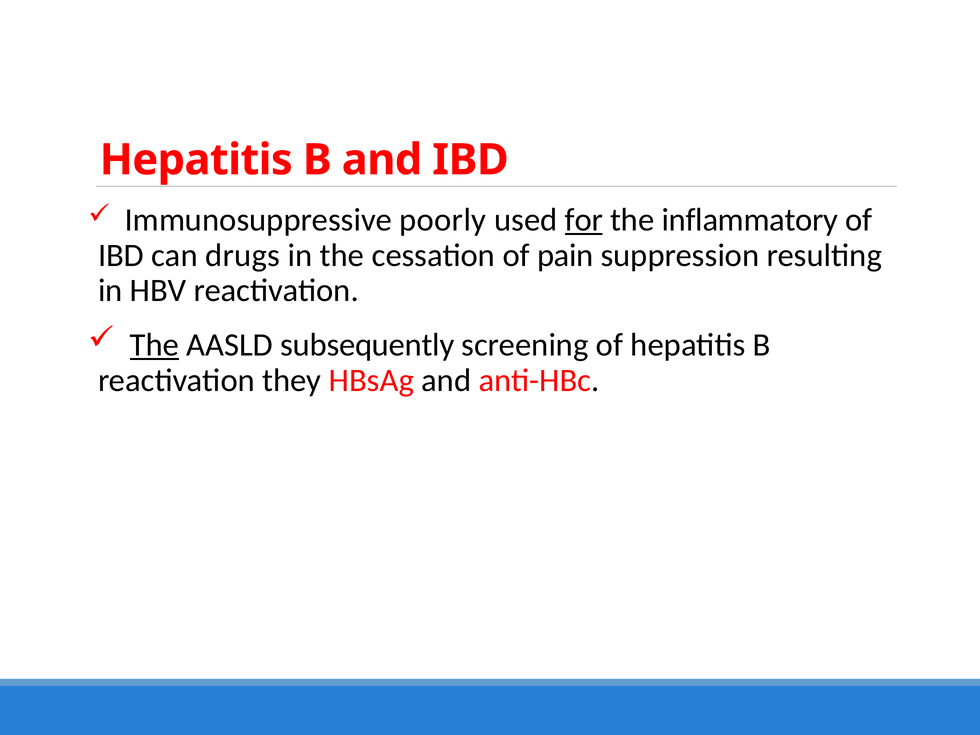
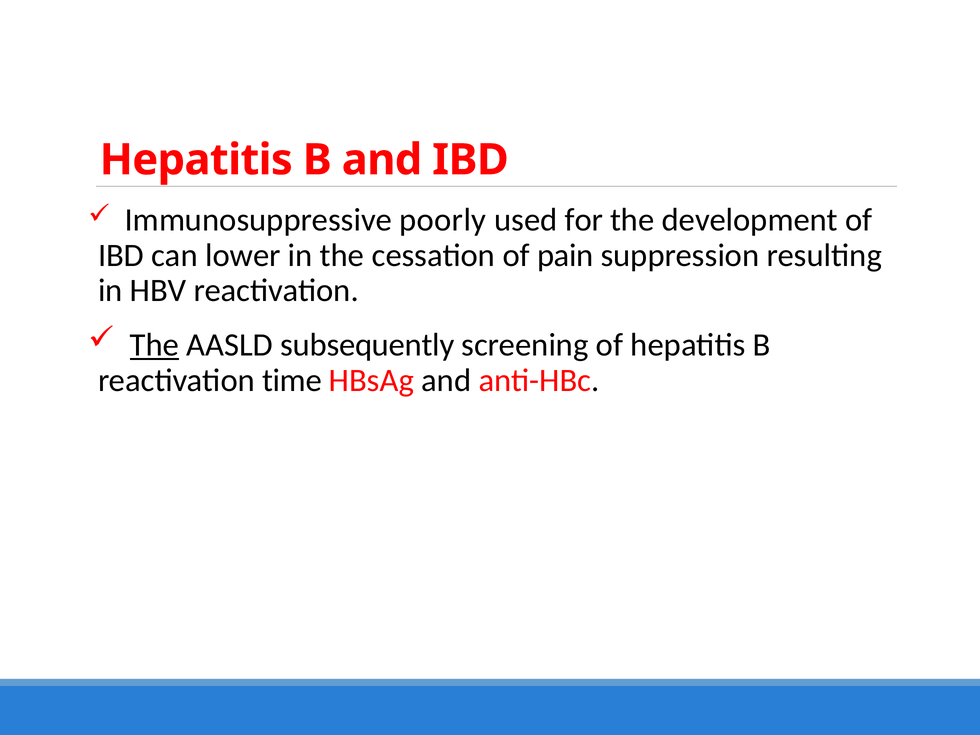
for underline: present -> none (584, 220)
inflammatory: inflammatory -> development (750, 220)
drugs: drugs -> lower (243, 255)
they: they -> time (292, 380)
